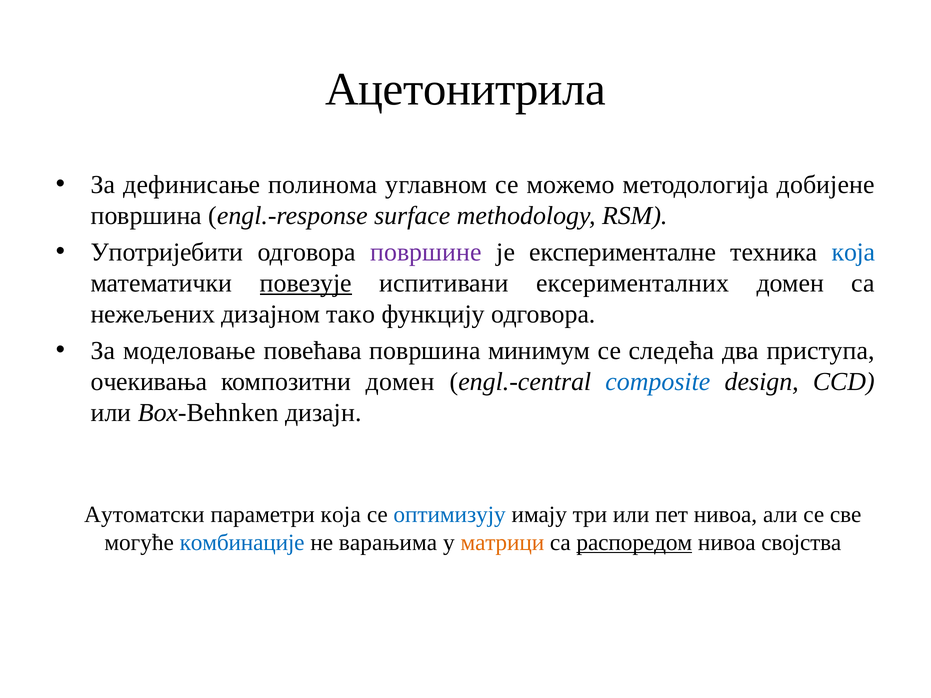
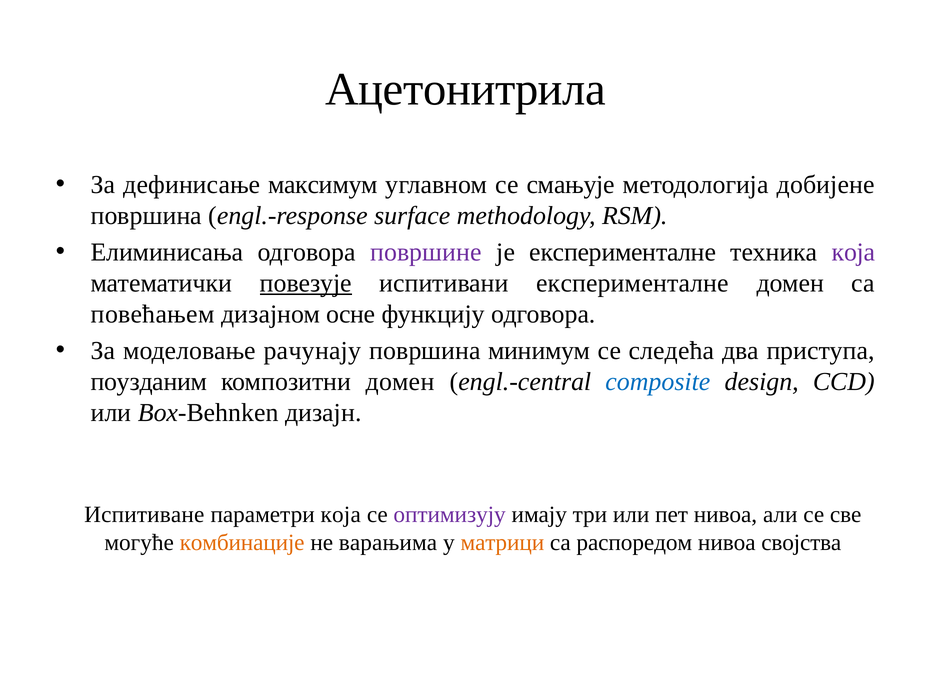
полинома: полинома -> максимум (323, 185)
можемо: можемо -> смањује (571, 185)
Употријебити: Употријебити -> Елиминисања (167, 252)
која colour: blue -> purple (853, 252)
испитивани ексерименталних: ексерименталних -> експерименталне (633, 283)
нежељених: нежељених -> повећањем (153, 314)
тако: тако -> осне (351, 314)
повећава: повећава -> рачунају (313, 351)
очекивања: очекивања -> поузданим (149, 382)
Аутоматски: Аутоматски -> Испитиване (144, 515)
оптимизују colour: blue -> purple (450, 515)
комбинације colour: blue -> orange (242, 543)
распоредом underline: present -> none (634, 543)
